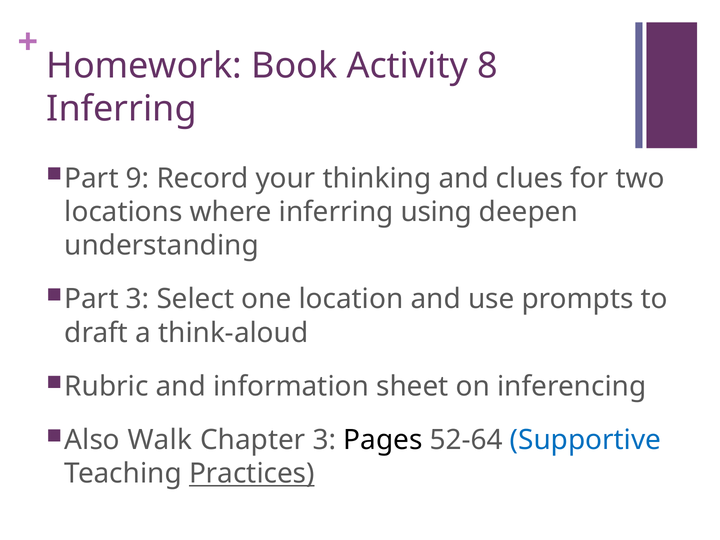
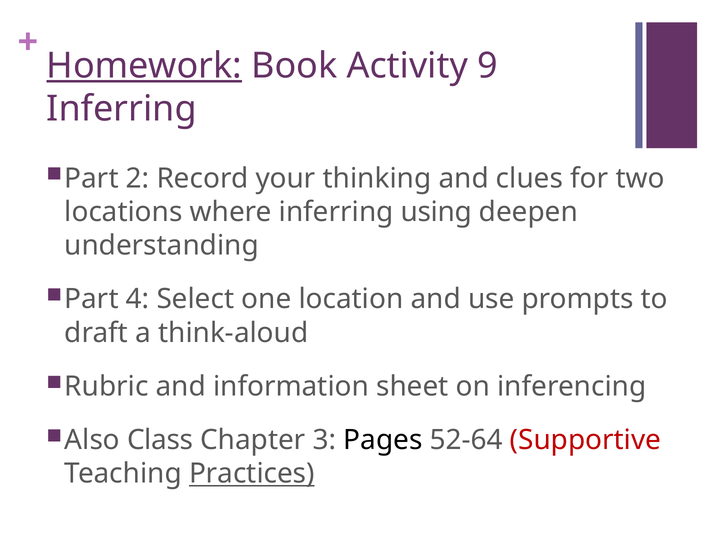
Homework underline: none -> present (144, 66)
8: 8 -> 9 (488, 66)
9: 9 -> 2 (138, 178)
Part 3: 3 -> 4 (138, 299)
Walk: Walk -> Class (160, 440)
Supportive colour: blue -> red (585, 440)
